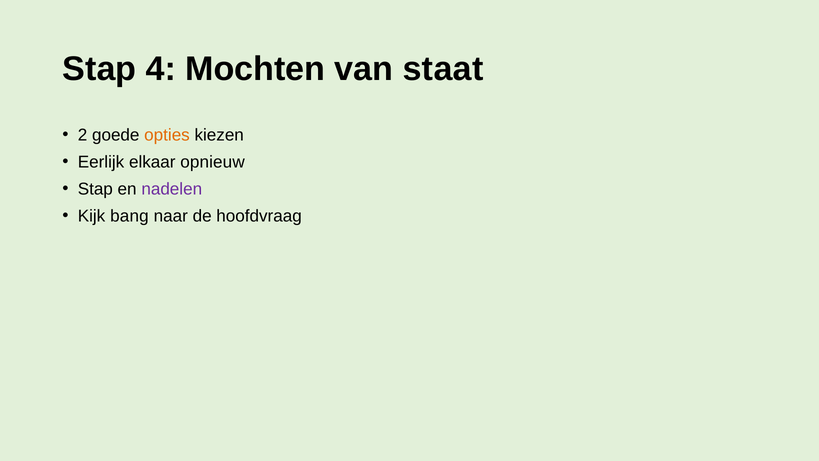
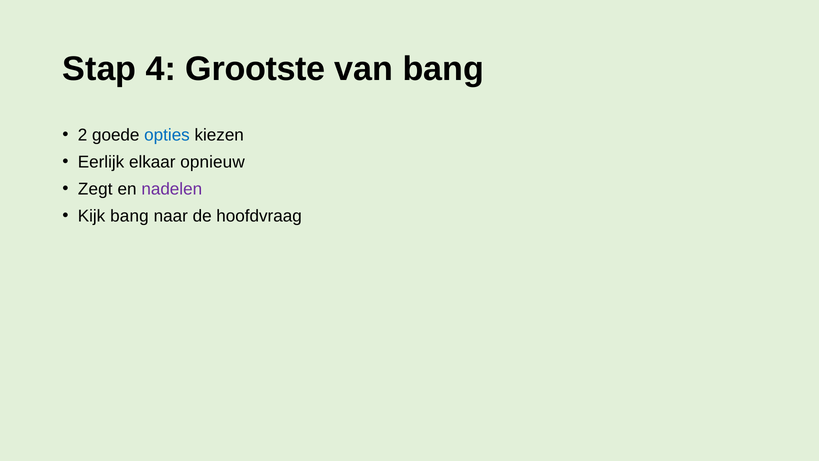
Mochten: Mochten -> Grootste (255, 69)
van staat: staat -> bang (443, 69)
opties colour: orange -> blue (167, 135)
Stap: Stap -> Zegt (95, 189)
